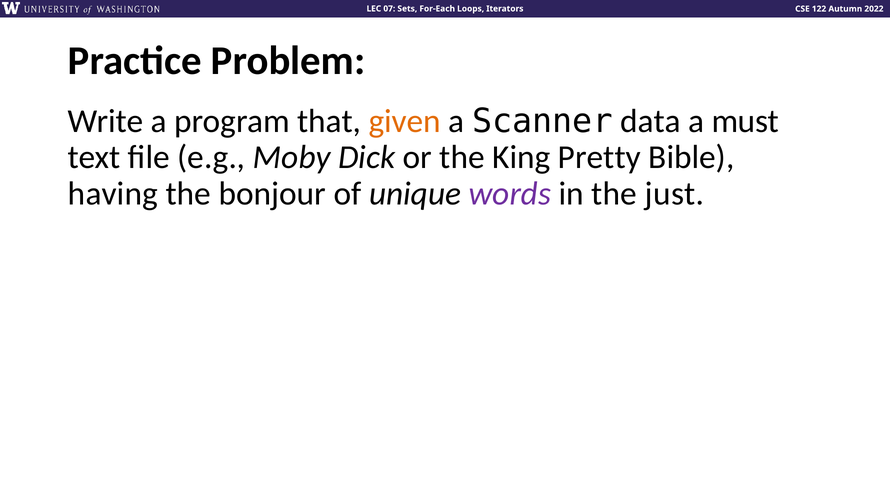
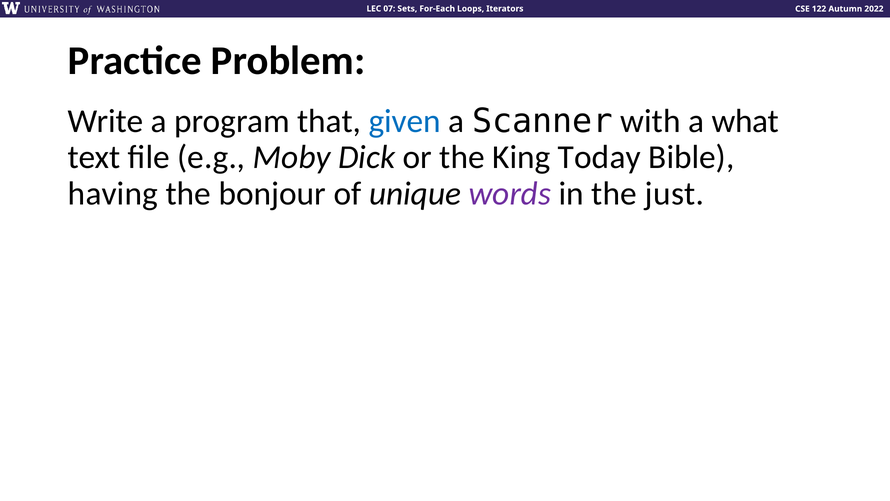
given colour: orange -> blue (405, 121)
data: data -> with (650, 121)
must: must -> what (745, 121)
Pretty: Pretty -> Today (599, 157)
